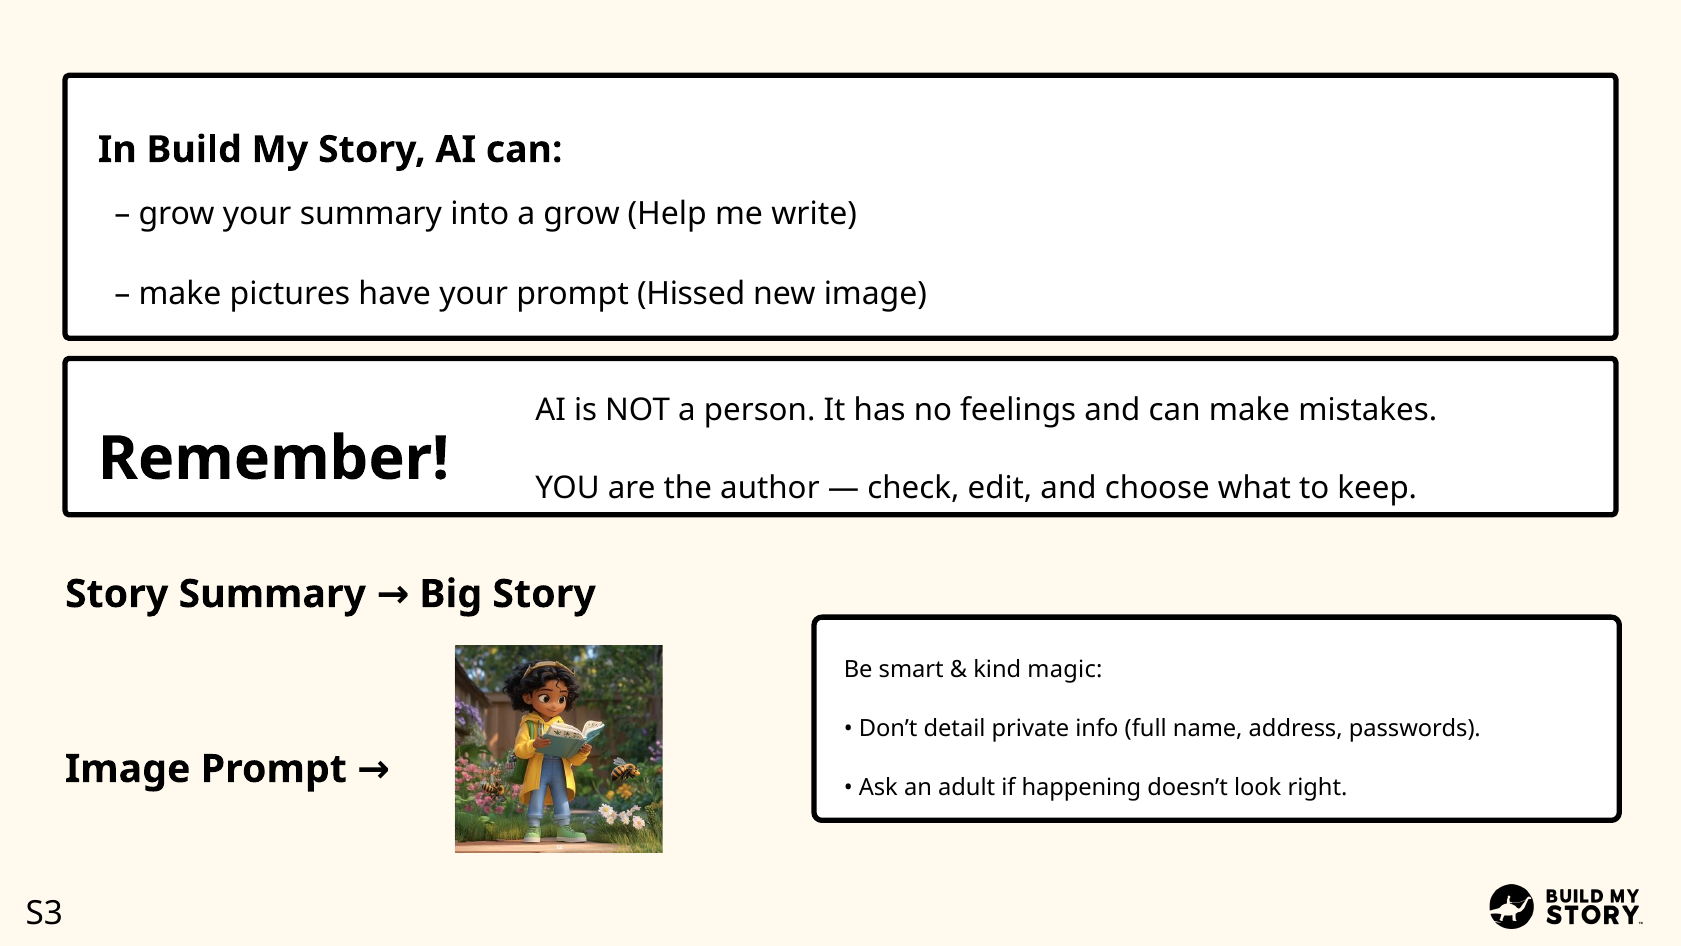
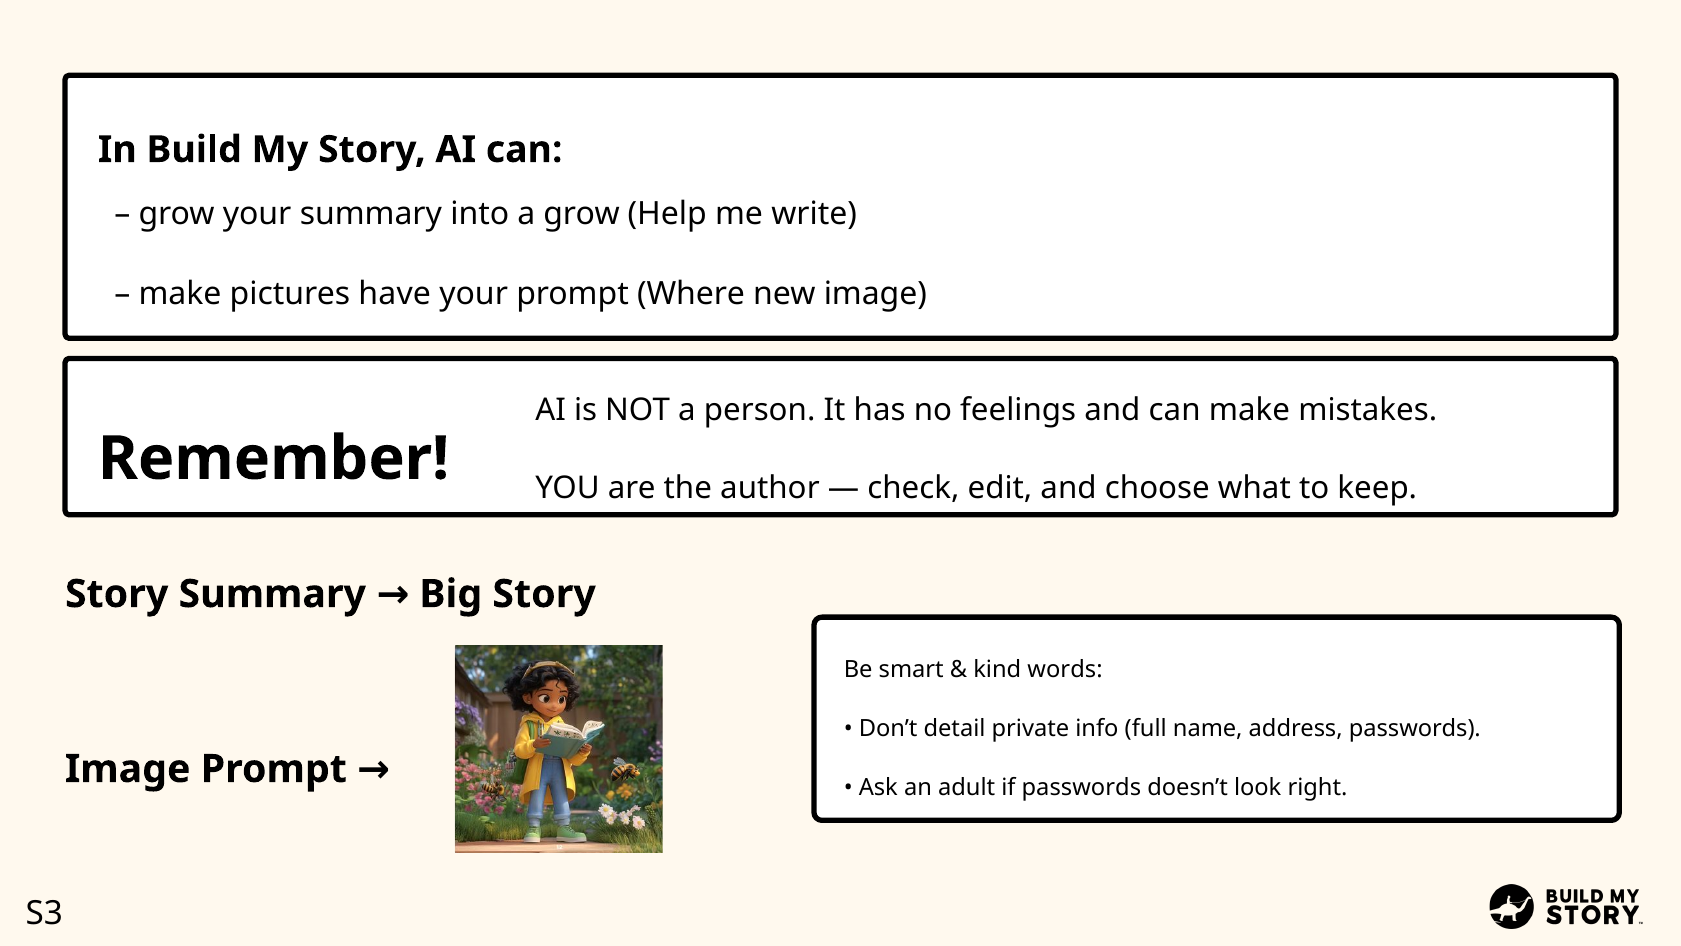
Hissed: Hissed -> Where (691, 294)
magic: magic -> words (1065, 669)
if happening: happening -> passwords (1081, 788)
